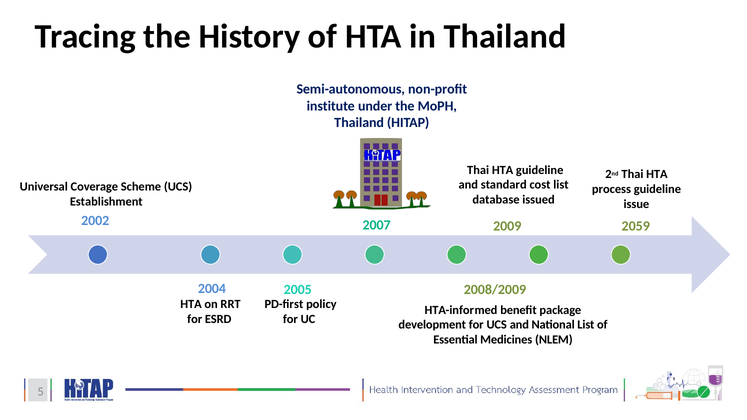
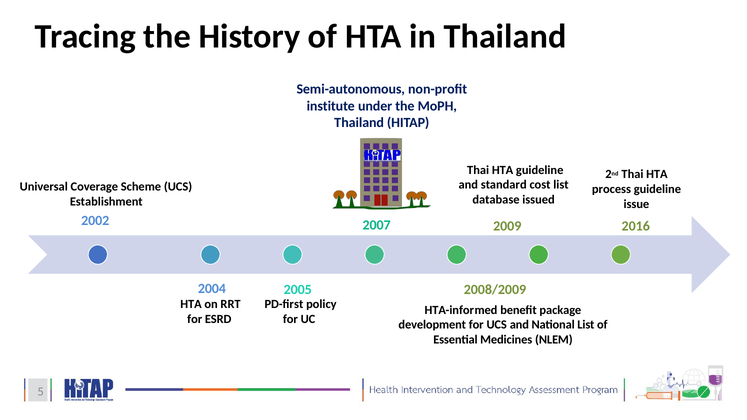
2059: 2059 -> 2016 (636, 226)
